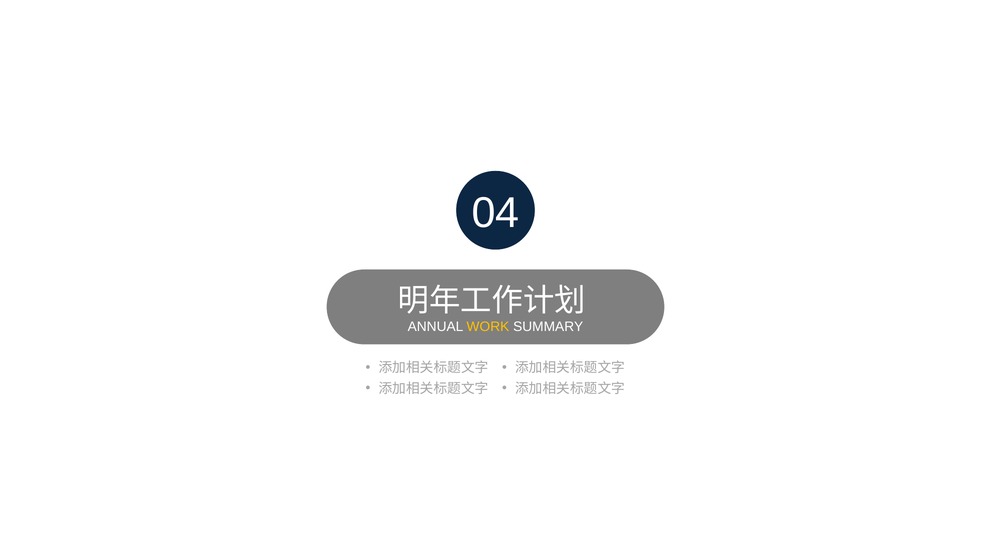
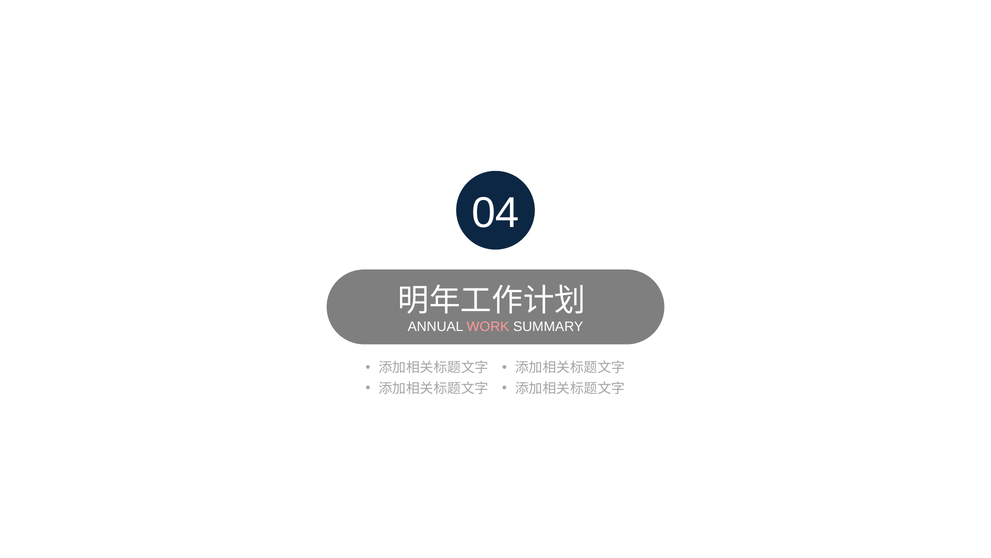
WORK colour: yellow -> pink (488, 326)
